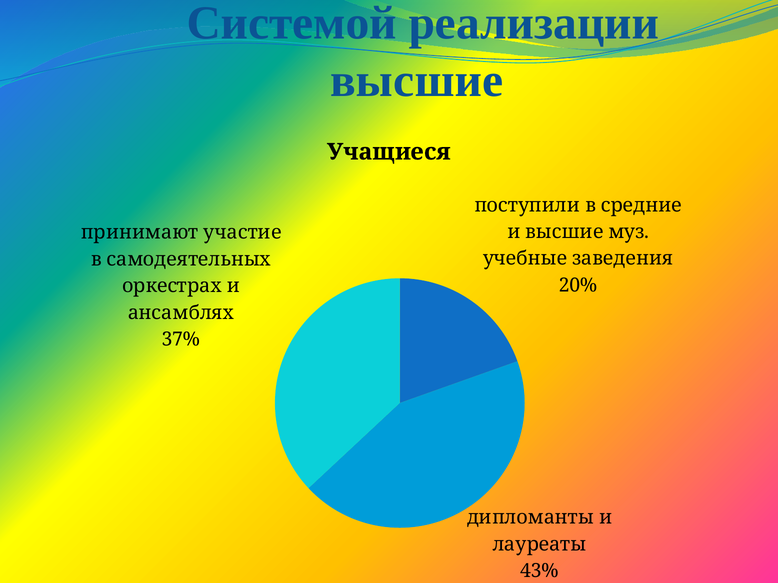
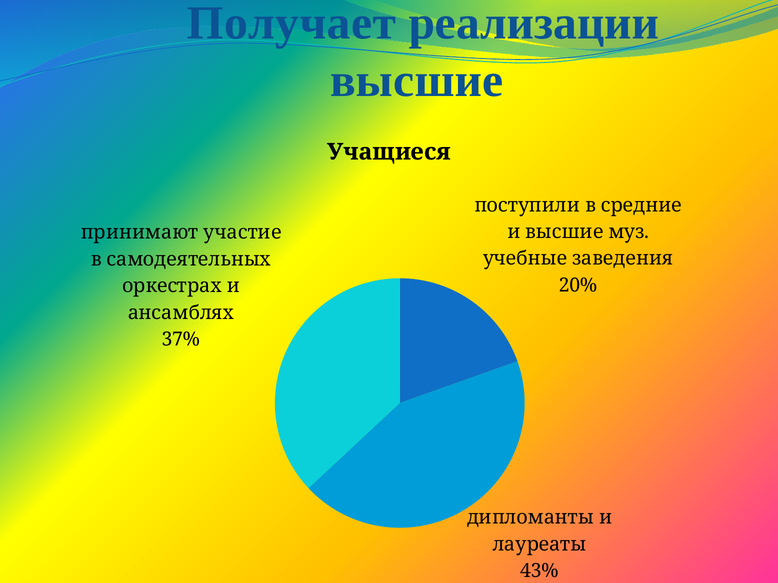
Системой: Системой -> Получает (291, 23)
